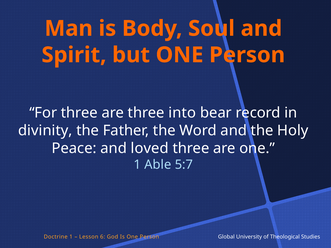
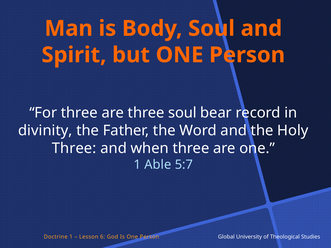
three into: into -> soul (182, 113)
Peace: Peace -> Three (74, 148)
loved: loved -> when (150, 148)
